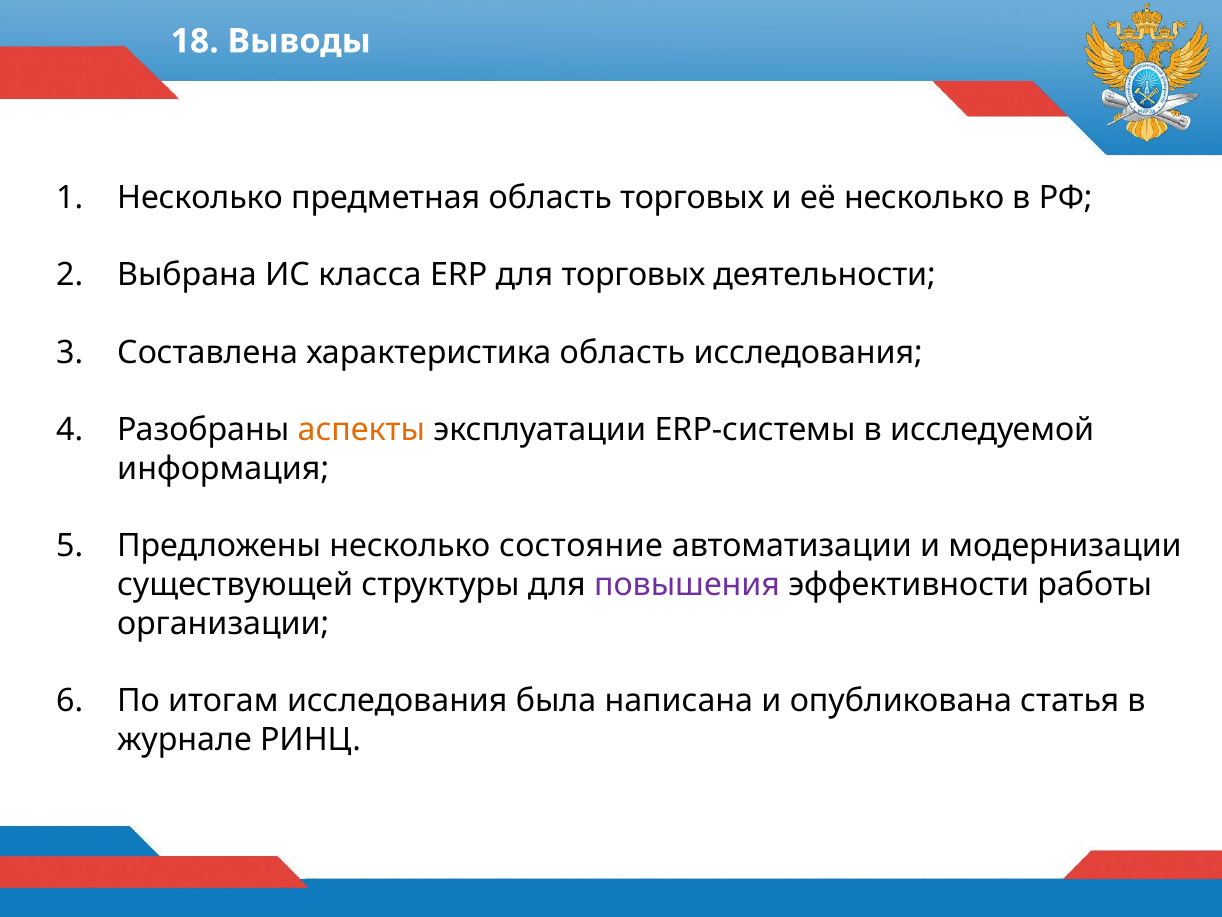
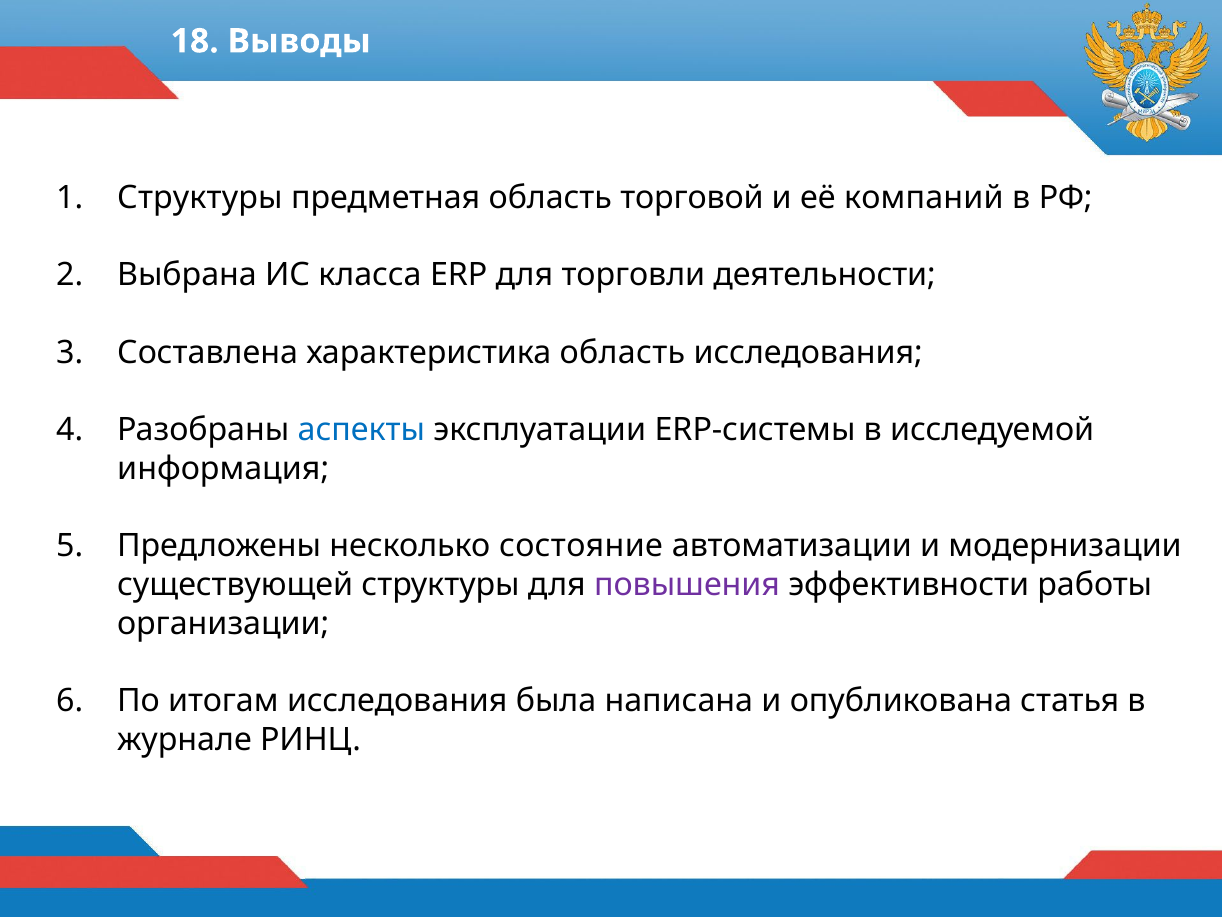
Несколько: Несколько -> Структуры (200, 198)
область торговых: торговых -> торговой (692, 198)
её несколько: несколько -> компаний (924, 198)
для торговых: торговых -> торговли (633, 275)
аспекты colour: orange -> blue (361, 430)
